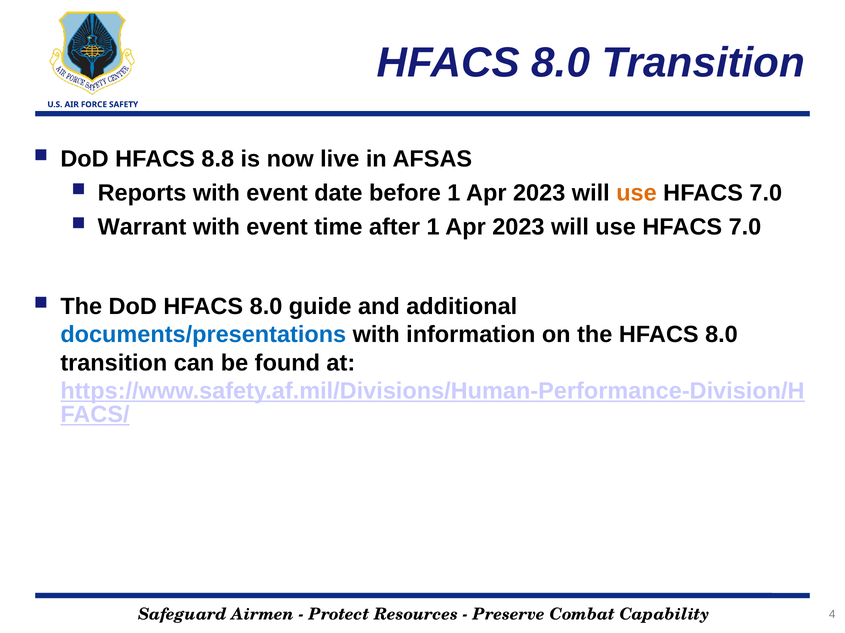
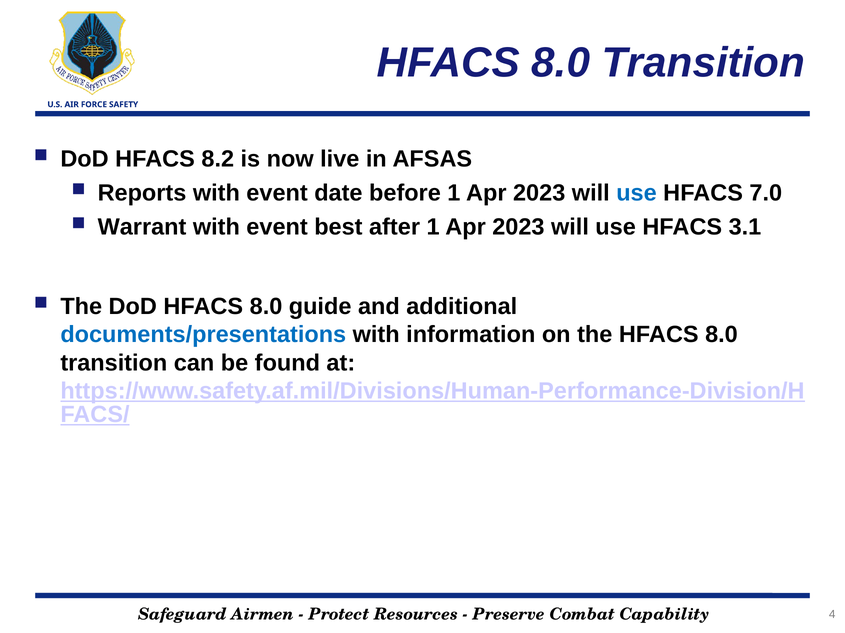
8.8: 8.8 -> 8.2 (218, 159)
use colour: orange -> blue (637, 193)
time: time -> best (338, 227)
7.0: 7.0 -> 3.1 (745, 227)
